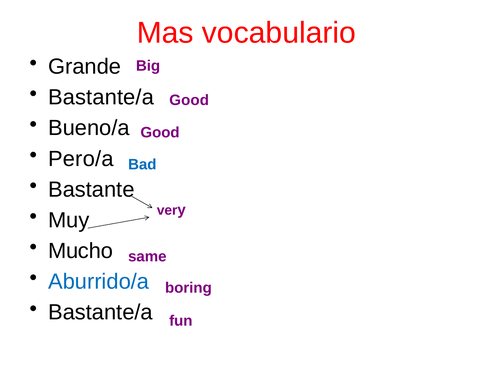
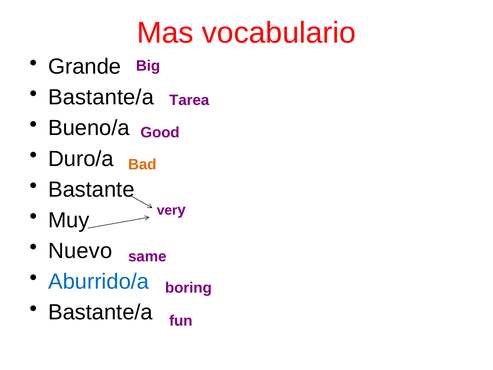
Good: Good -> Tarea (189, 100)
Pero/a: Pero/a -> Duro/a (81, 159)
Bad colour: blue -> orange (142, 165)
Mucho: Mucho -> Nuevo (80, 251)
